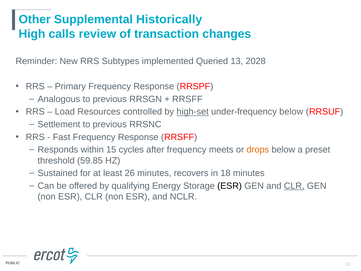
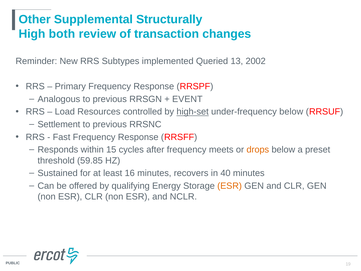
Historically: Historically -> Structurally (169, 19)
calls: calls -> both (62, 34)
2028: 2028 -> 2002 (256, 61)
RRSFF: RRSFF -> EVENT (187, 99)
26: 26 -> 16 (130, 173)
18: 18 -> 40 (225, 173)
ESR colour: black -> orange (230, 186)
CLR underline: present -> none (294, 186)
